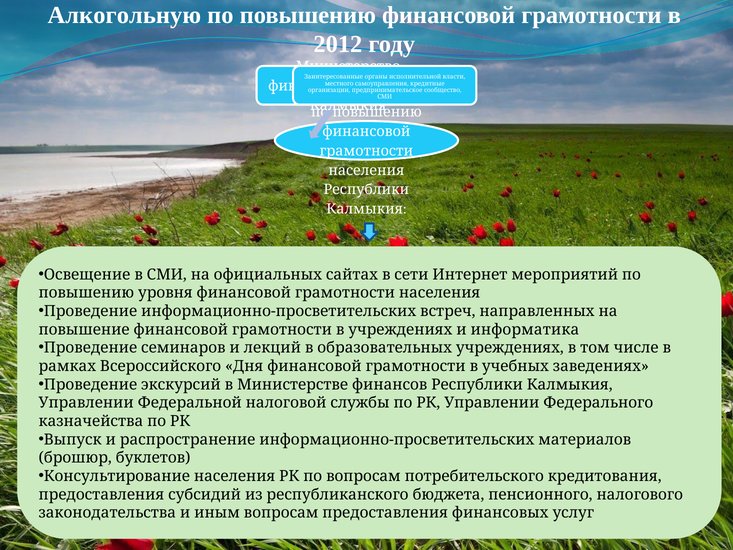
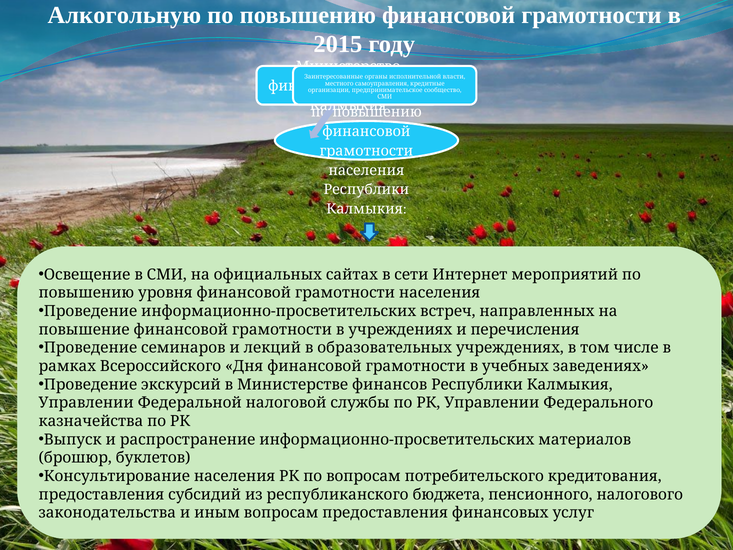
2012: 2012 -> 2015 (338, 44)
информатика: информатика -> перечисления (525, 329)
